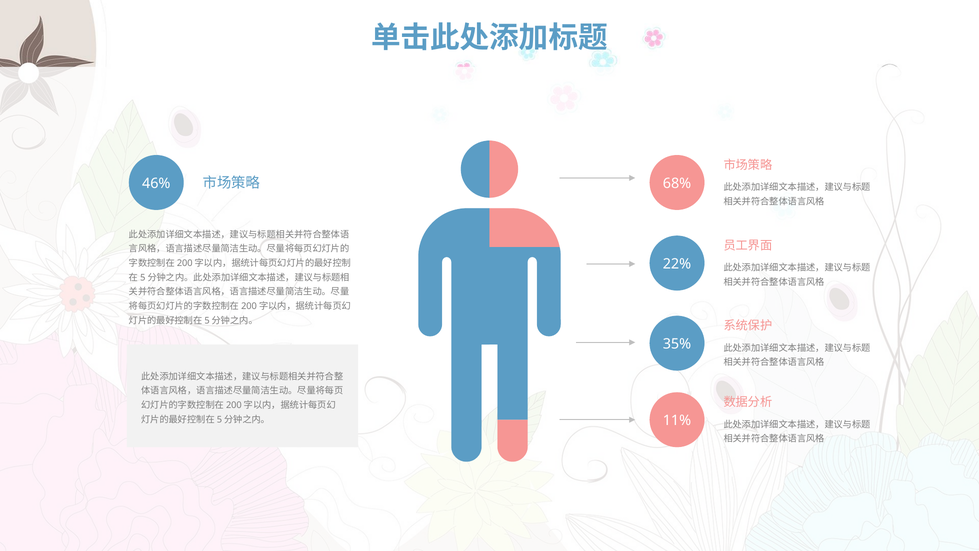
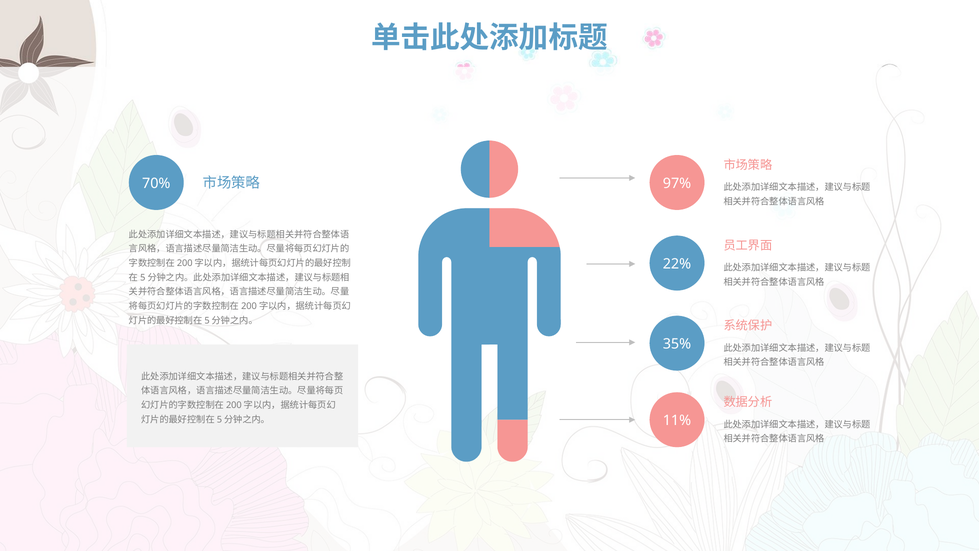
46%: 46% -> 70% (156, 183)
68%: 68% -> 97% (677, 183)
